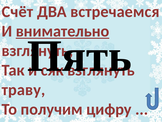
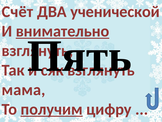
встречаемся: встречаемся -> ученической (115, 12)
траву: траву -> мама (23, 89)
получим underline: none -> present (52, 109)
